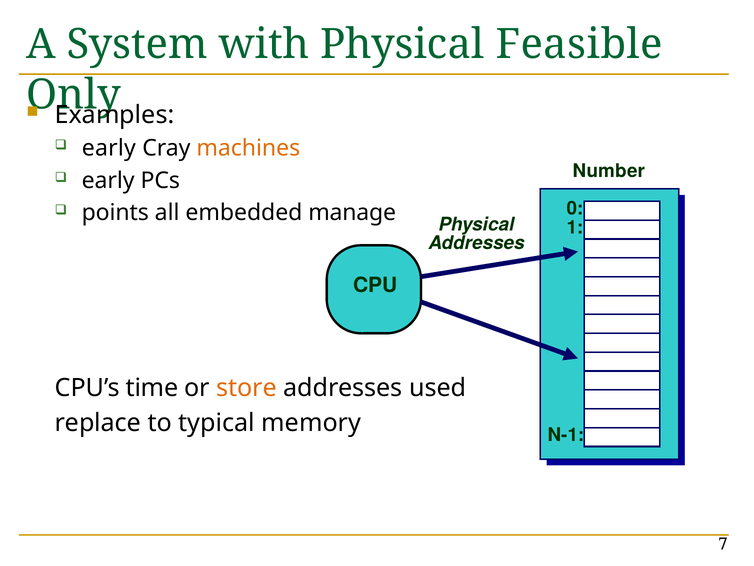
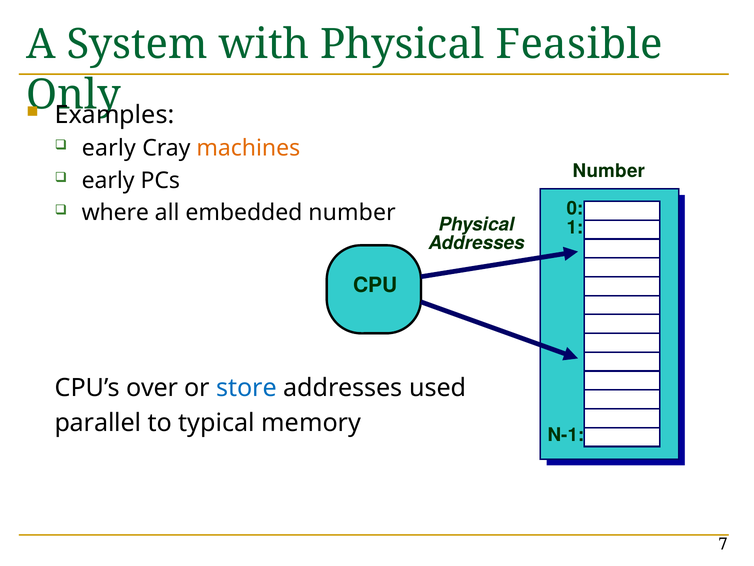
points: points -> where (115, 213)
embedded manage: manage -> number (352, 213)
time: time -> over (152, 387)
store colour: orange -> blue (246, 387)
replace: replace -> parallel (98, 423)
